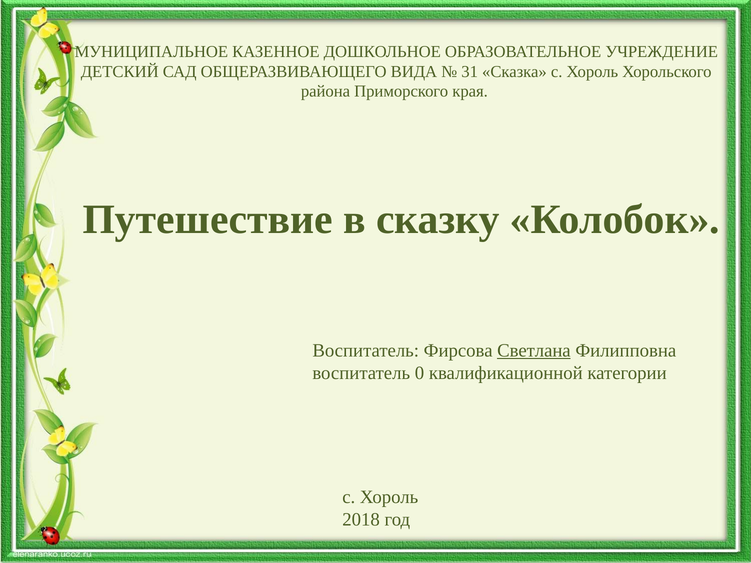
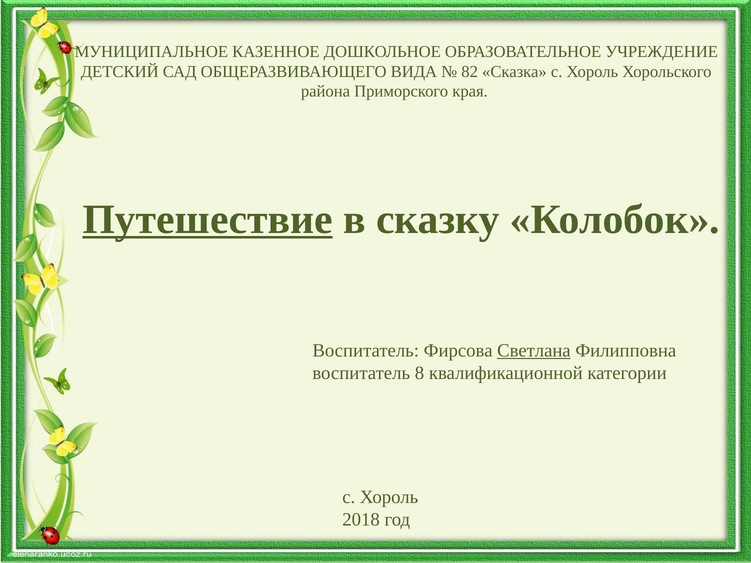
31: 31 -> 82 (470, 72)
Путешествие underline: none -> present (208, 219)
0: 0 -> 8 (419, 373)
